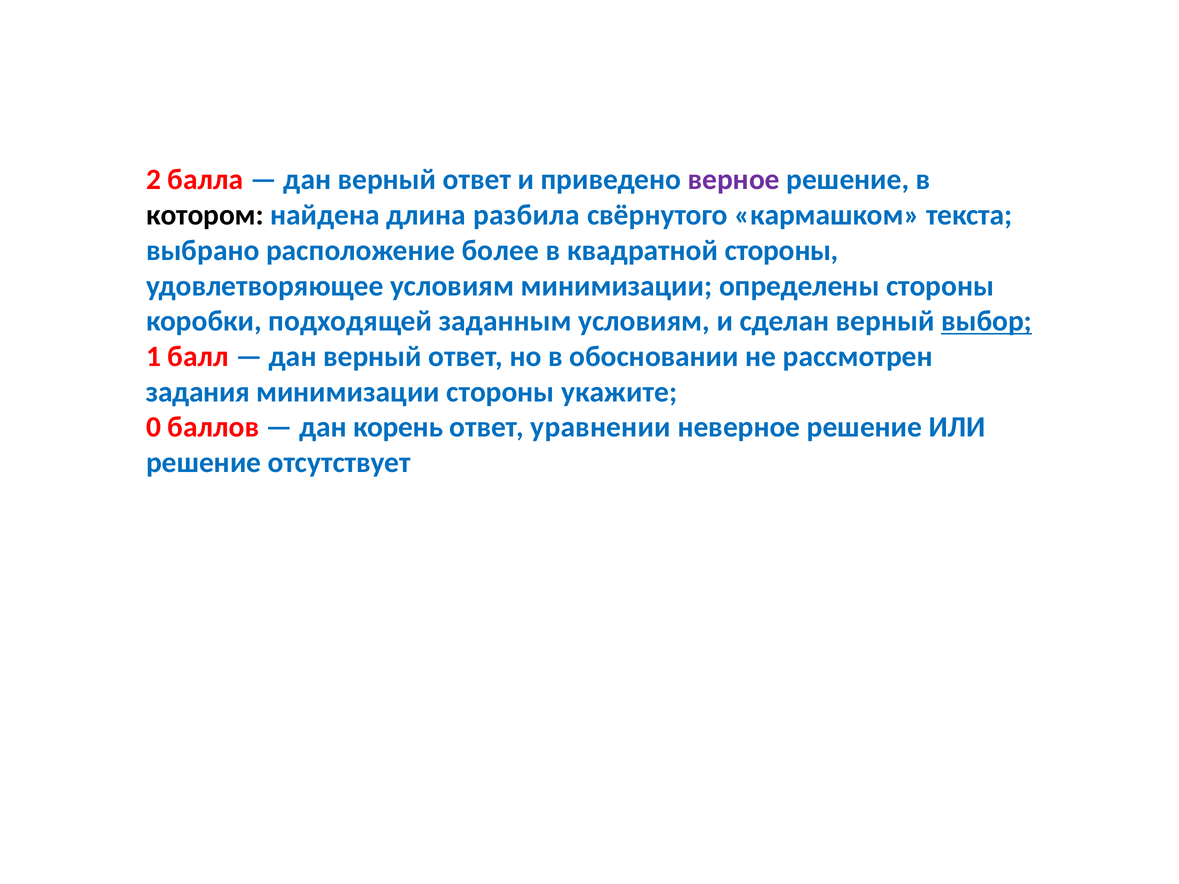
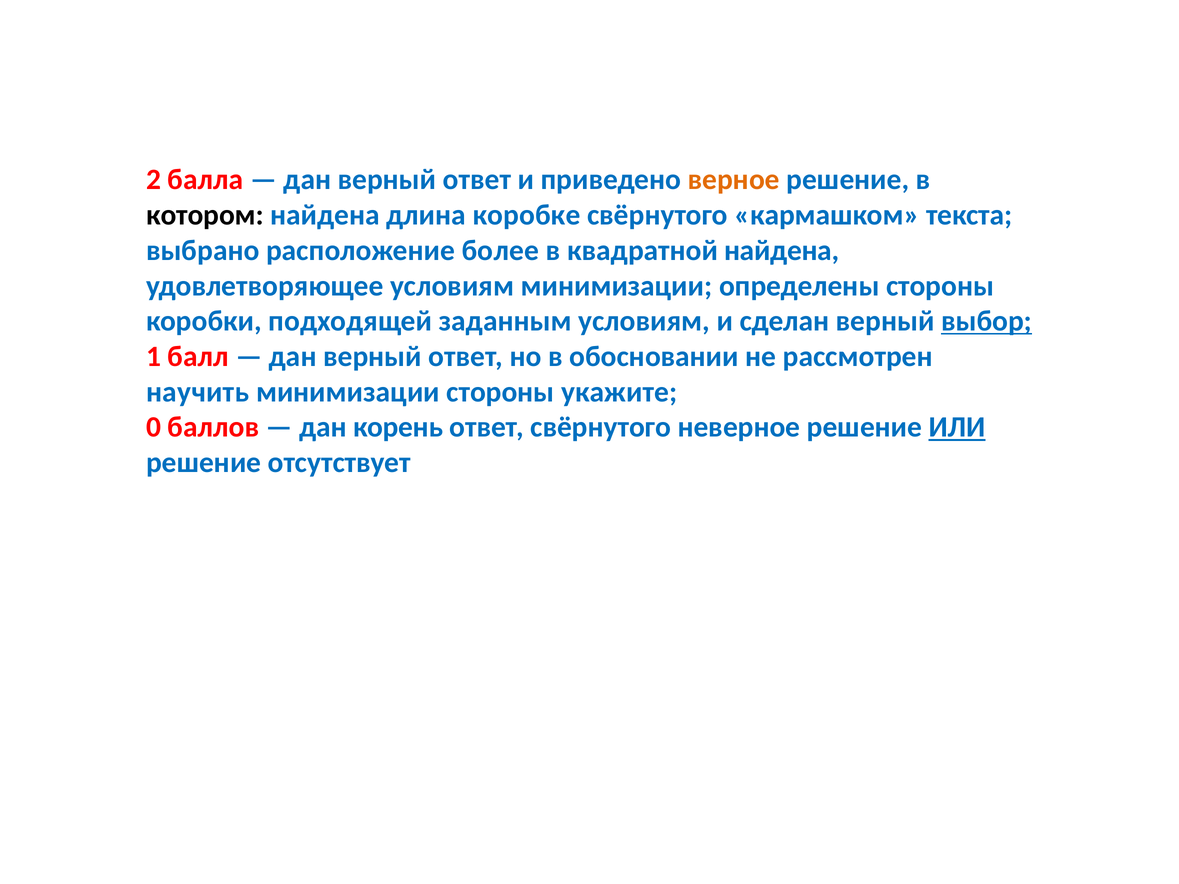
верное colour: purple -> orange (734, 180)
разбила: разбила -> коробке (526, 215)
квадратной стороны: стороны -> найдена (782, 251)
задания: задания -> научить (198, 392)
ответ уравнении: уравнении -> свёрнутого (601, 427)
ИЛИ underline: none -> present (957, 427)
